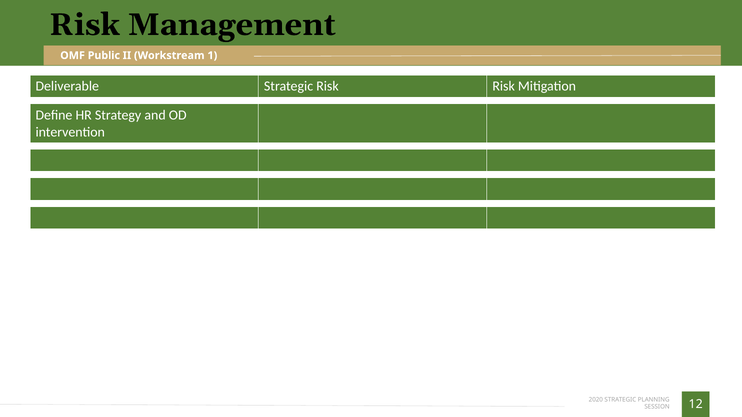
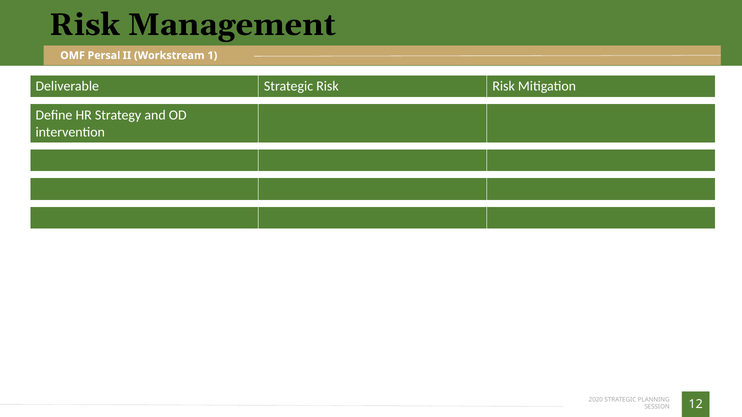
Public: Public -> Persal (104, 55)
